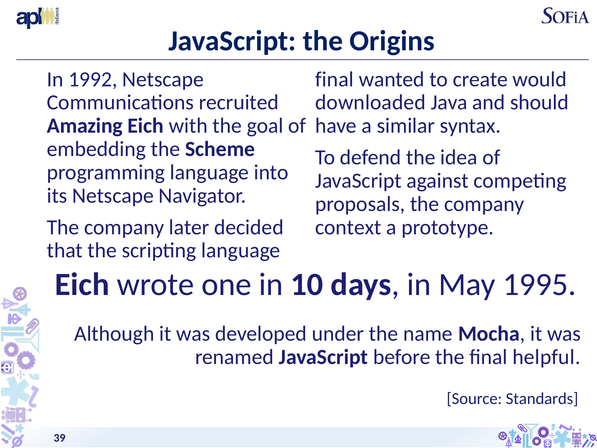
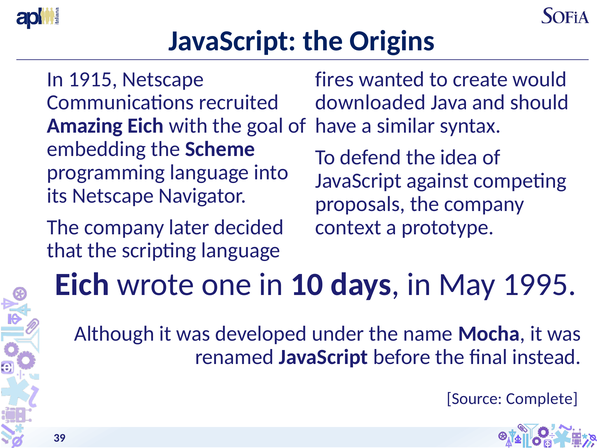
1992: 1992 -> 1915 (93, 79)
final: final -> fires (335, 79)
helpful: helpful -> instead (547, 357)
Standards: Standards -> Complete (542, 399)
